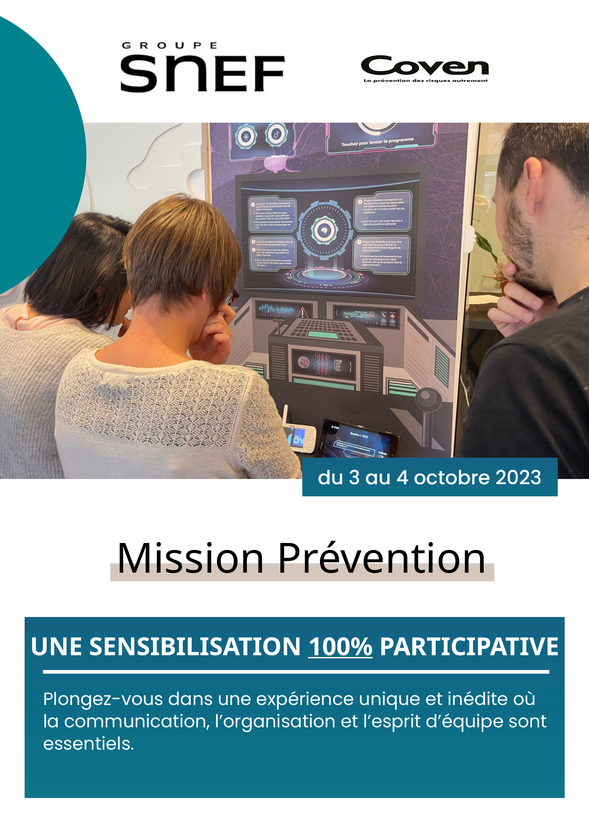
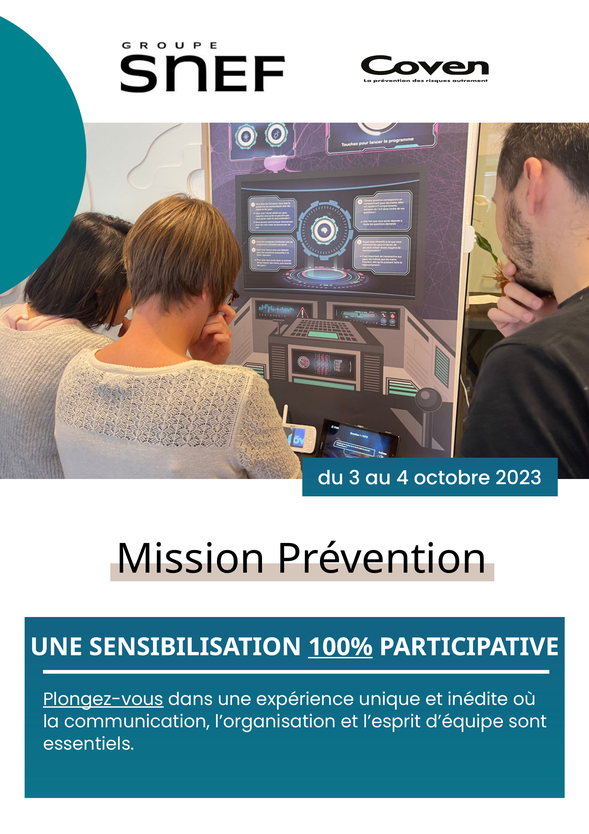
Plongez-vous underline: none -> present (103, 699)
